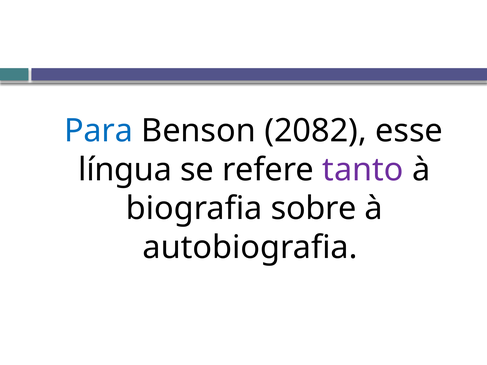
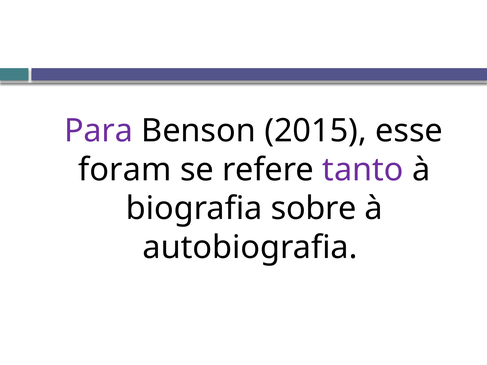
Para colour: blue -> purple (99, 131)
2082: 2082 -> 2015 (316, 131)
língua: língua -> foram (125, 170)
